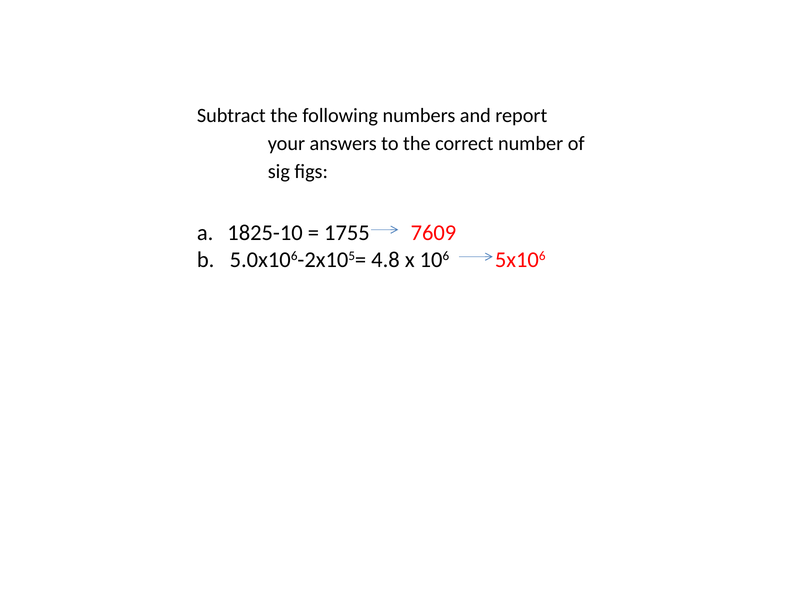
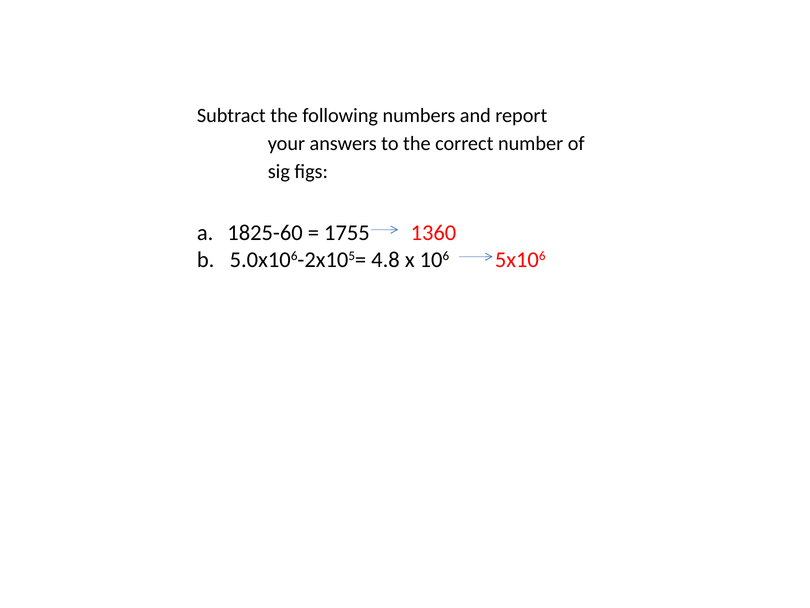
1825-10: 1825-10 -> 1825-60 (265, 232)
7609: 7609 -> 1360 (433, 232)
